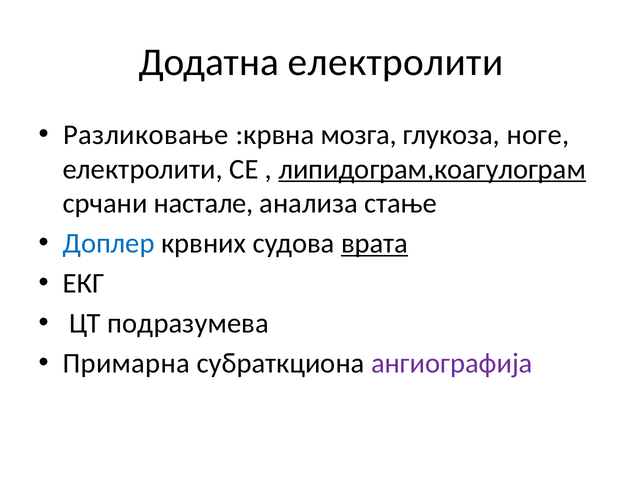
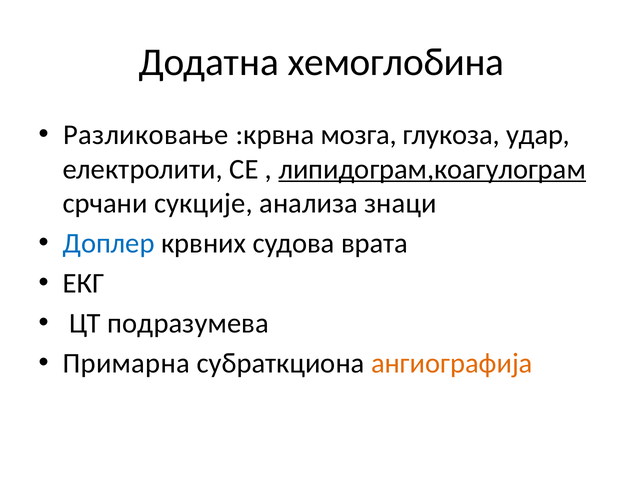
Додатна електролити: електролити -> хемоглобина (396, 62)
ноге: ноге -> удар (538, 135)
настале: настале -> сукције (203, 203)
стање: стање -> знаци (400, 203)
врата underline: present -> none (375, 244)
ангиографија colour: purple -> orange (452, 364)
